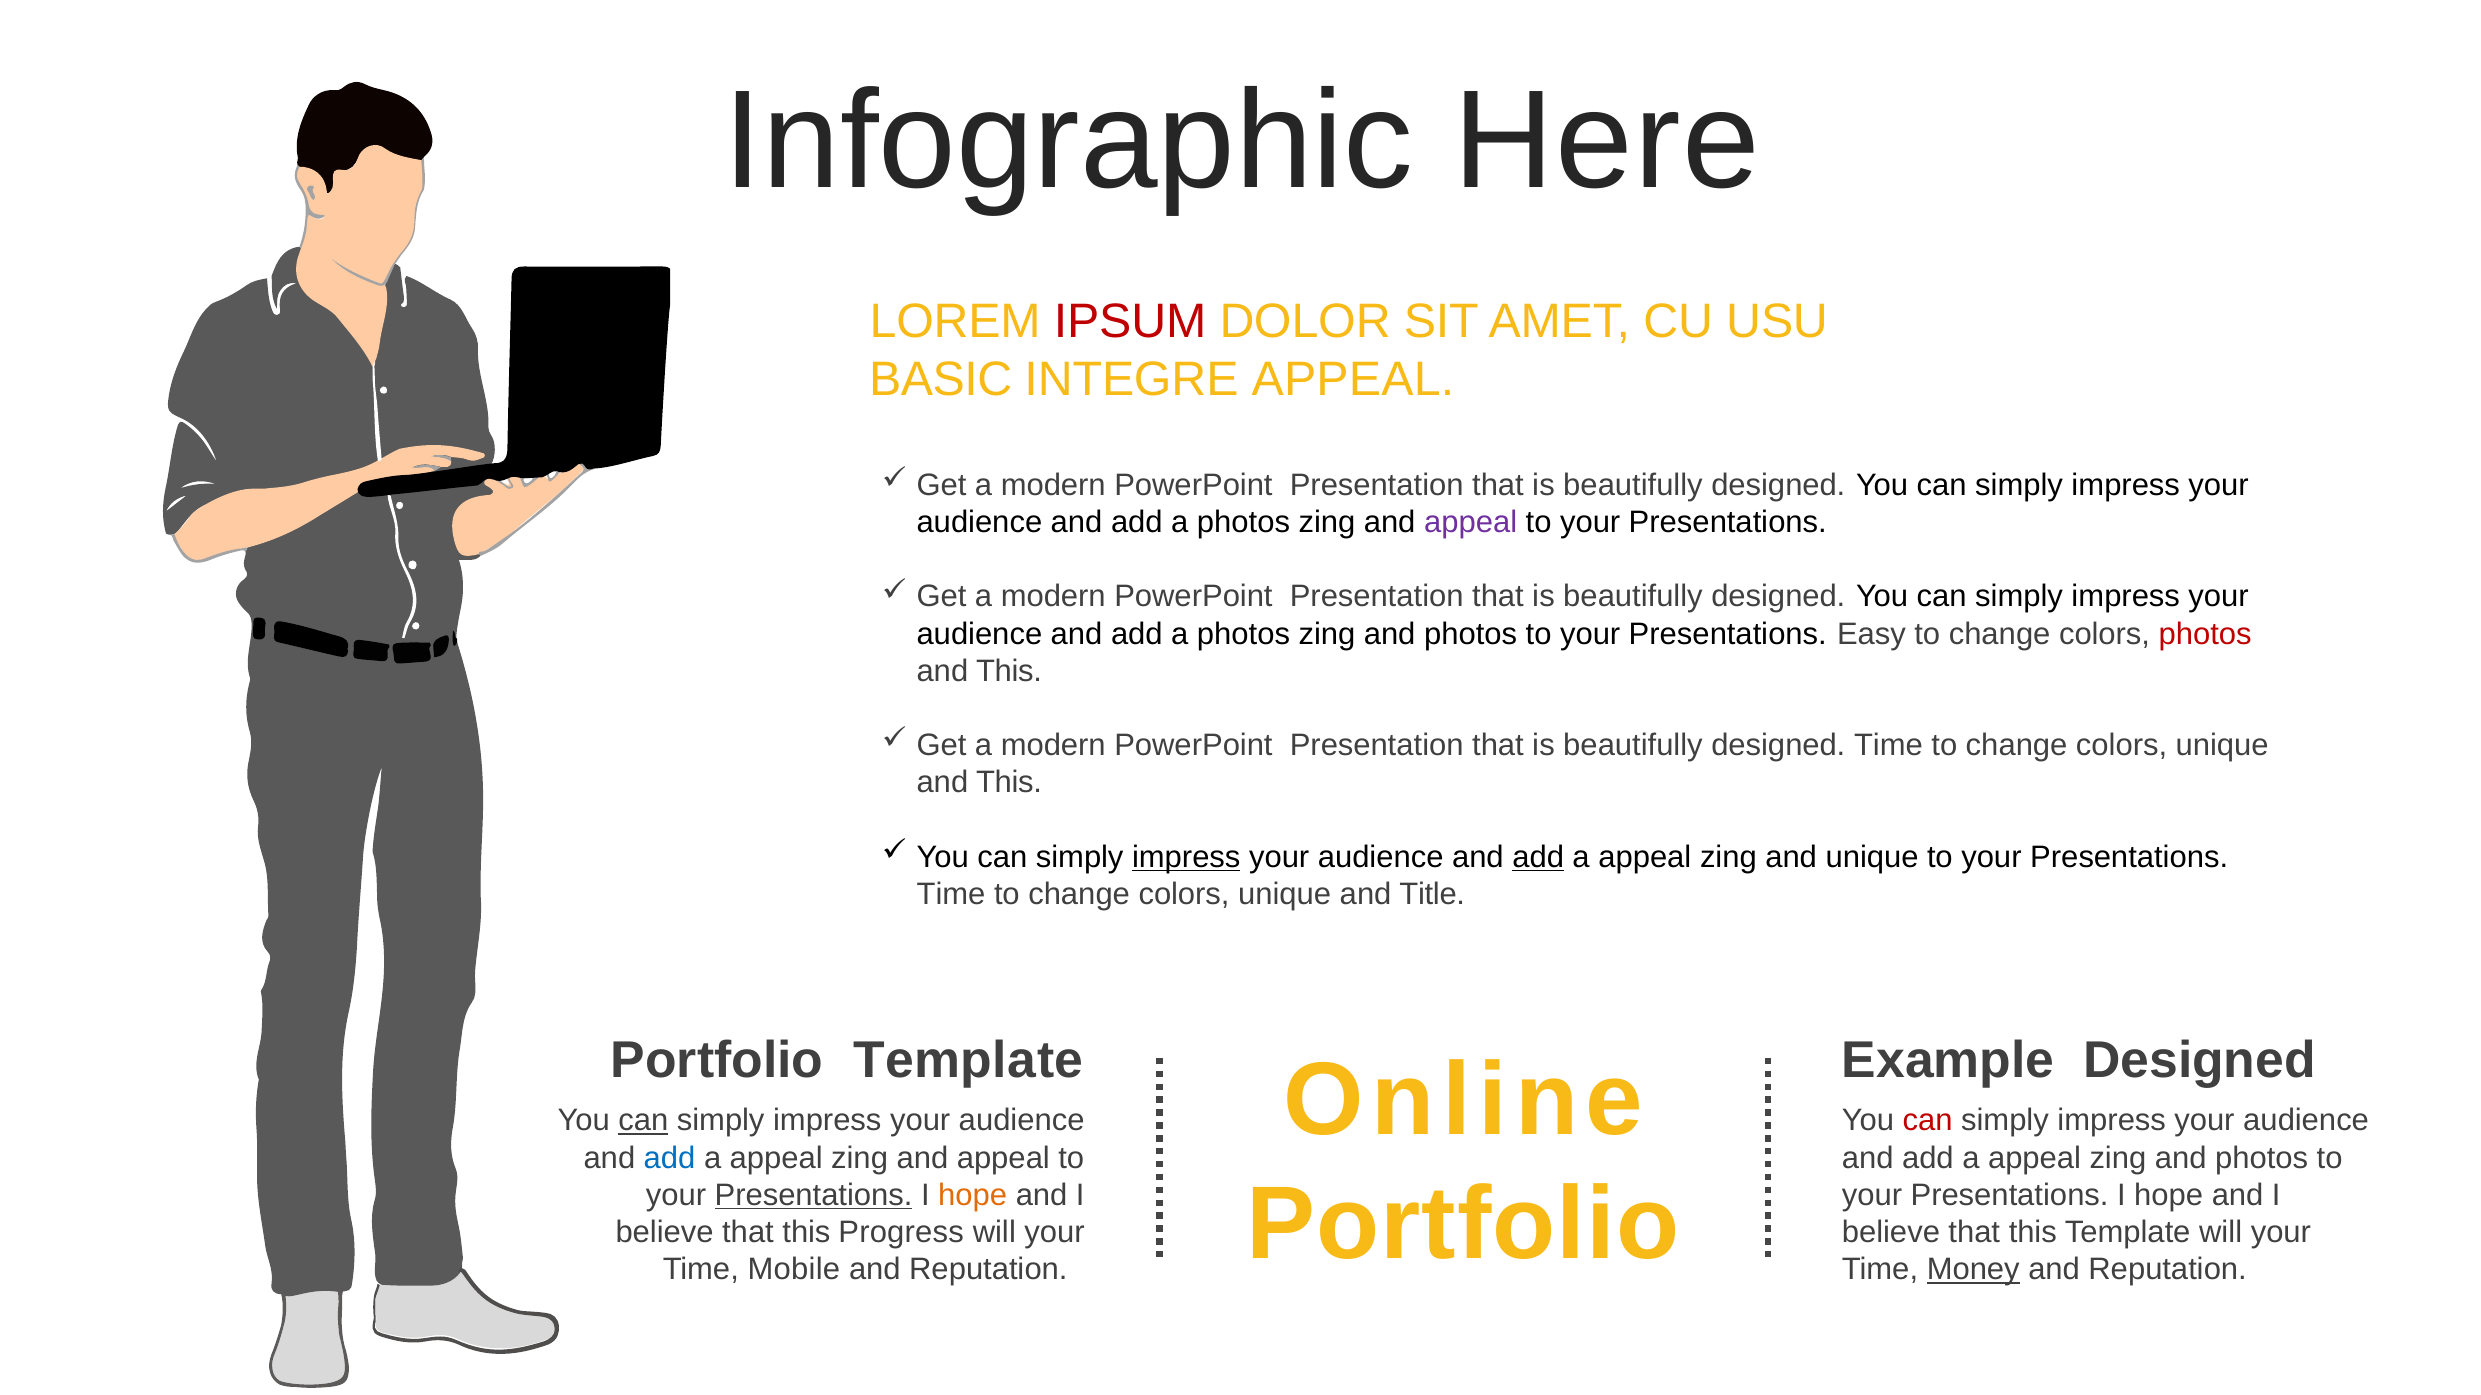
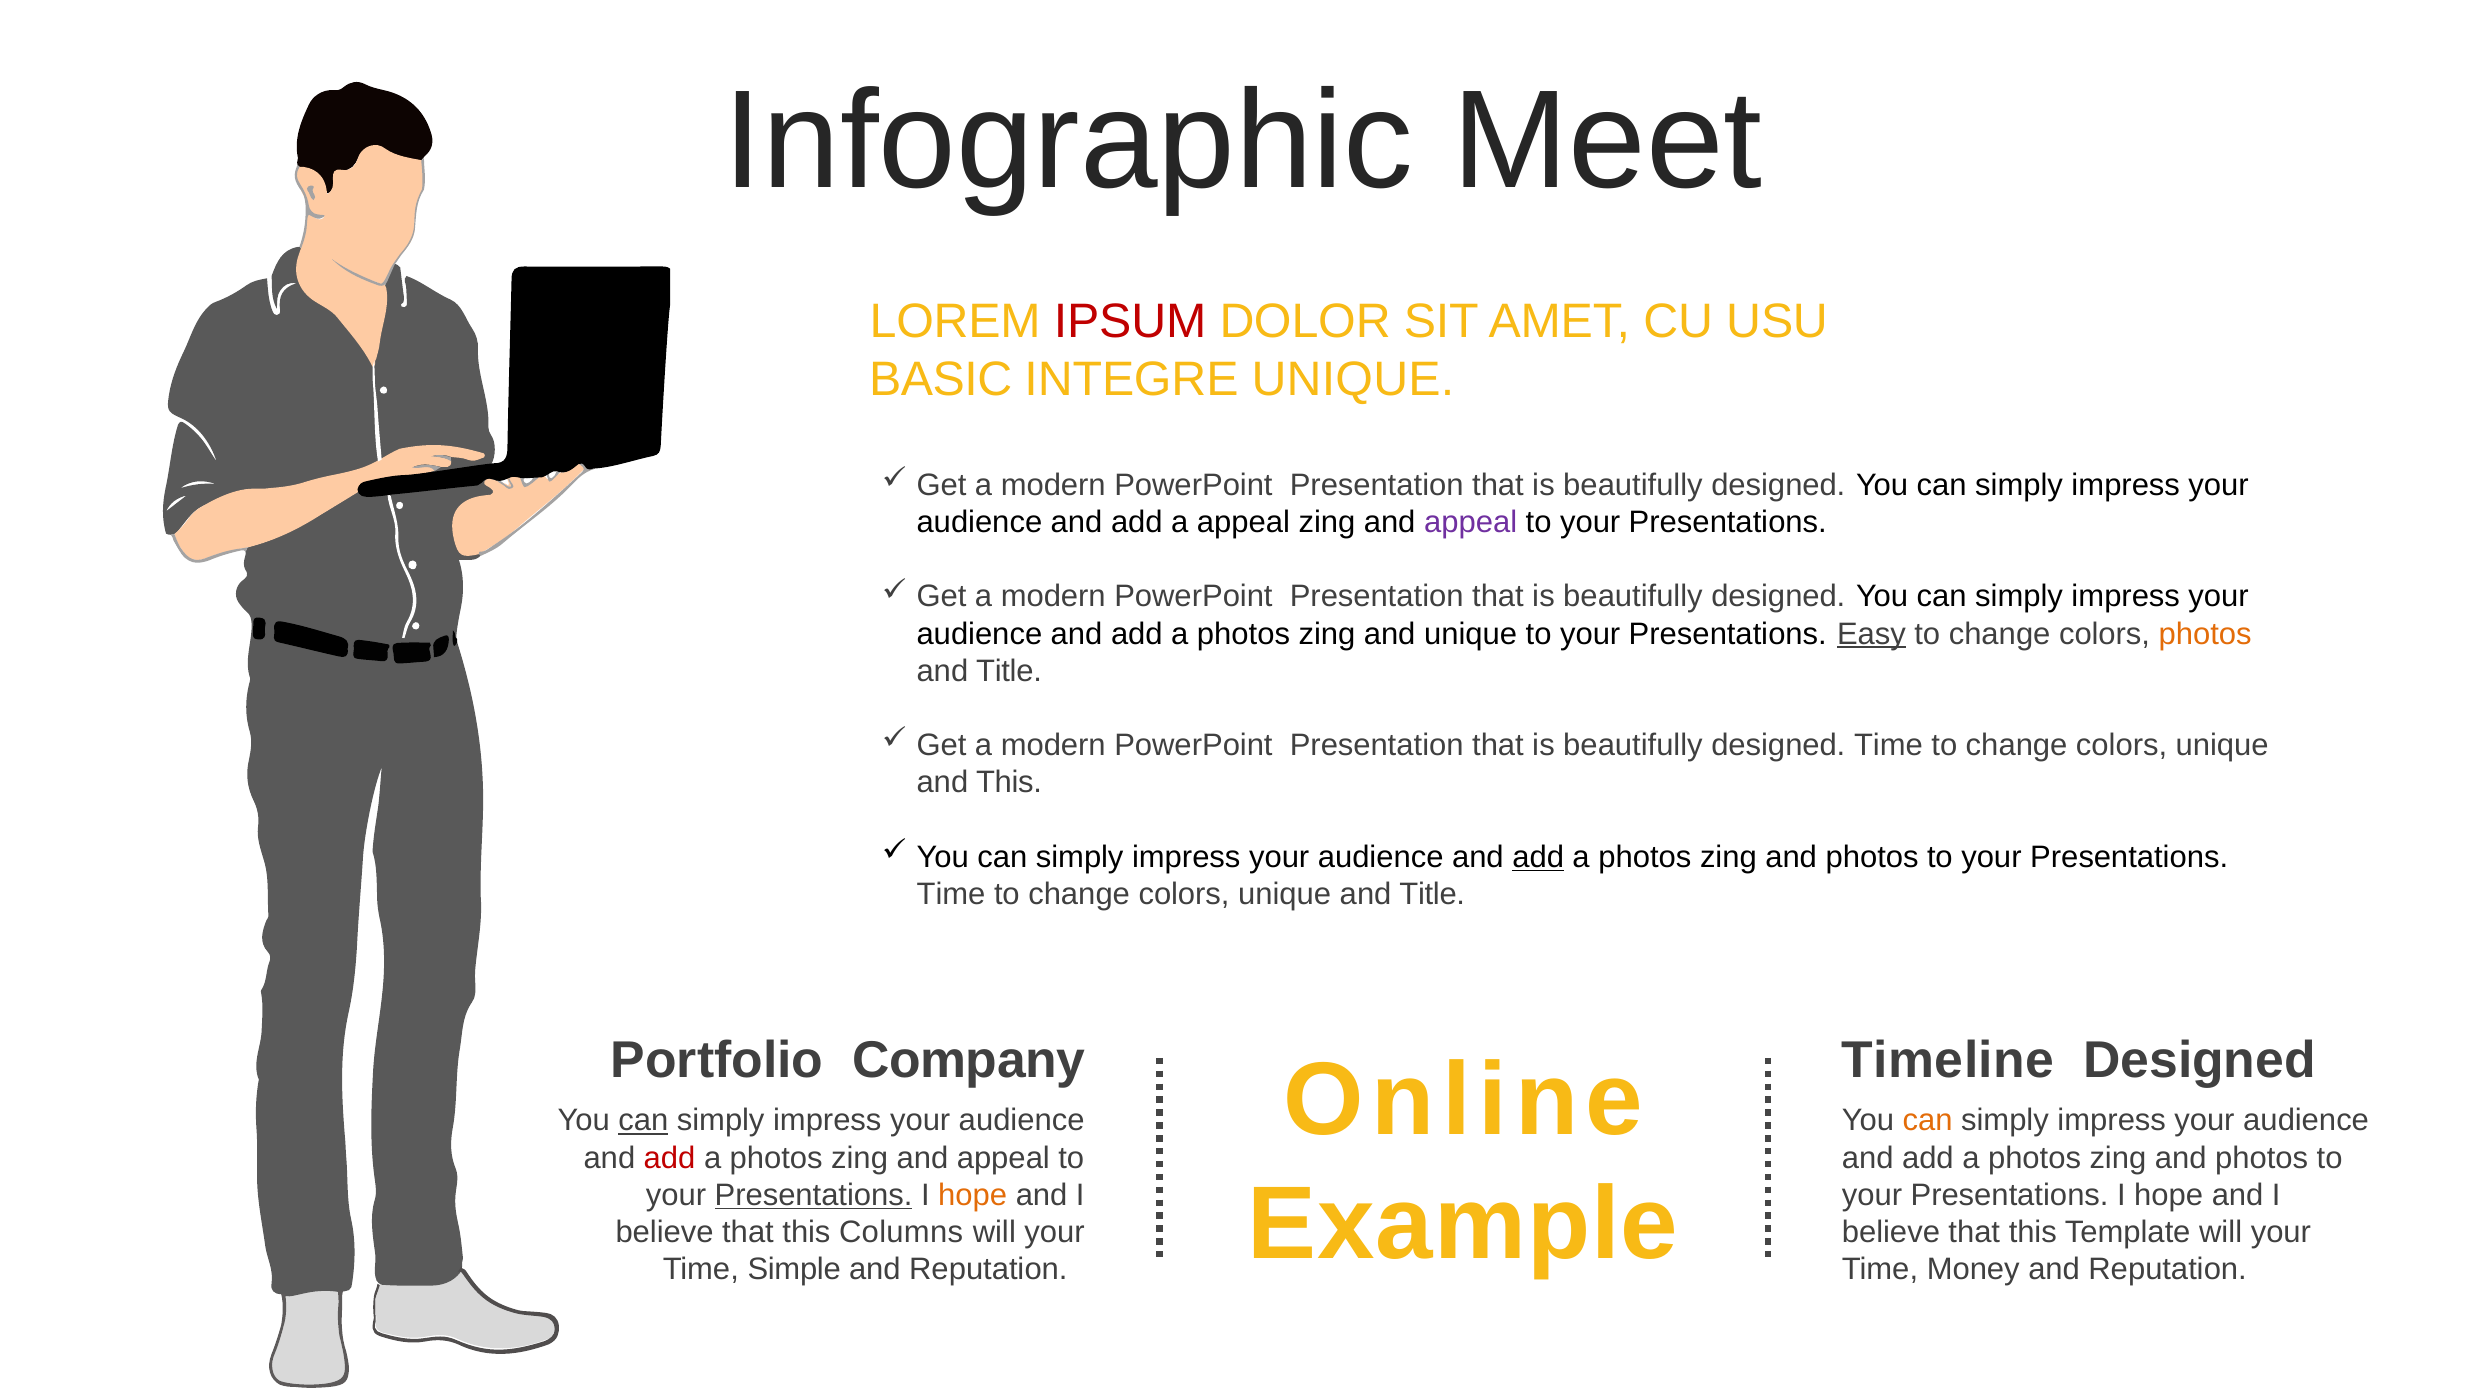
Here: Here -> Meet (1607, 142)
INTEGRE APPEAL: APPEAL -> UNIQUE (1353, 380)
photos: photos -> appeal (1244, 523)
photos: photos -> unique (1471, 634)
Easy underline: none -> present (1872, 634)
photos colour: red -> orange (2205, 634)
This: This -> Title (1009, 671)
impress underline: present -> none (1186, 858)
appeal: appeal -> photos (1645, 858)
unique: unique -> photos (1872, 858)
Portfolio Template: Template -> Company (969, 1061)
Example: Example -> Timeline (1948, 1061)
can colour: red -> orange (1928, 1121)
add colour: blue -> red (669, 1158)
appeal: appeal -> photos (776, 1158)
appeal: appeal -> photos (2035, 1158)
Portfolio: Portfolio -> Example (1463, 1225)
Progress: Progress -> Columns (901, 1233)
Mobile: Mobile -> Simple (794, 1270)
Money underline: present -> none (1973, 1270)
